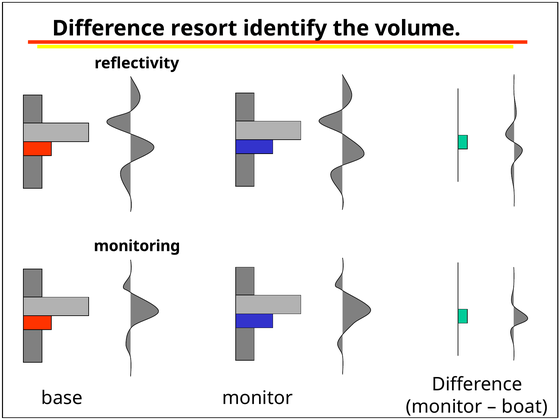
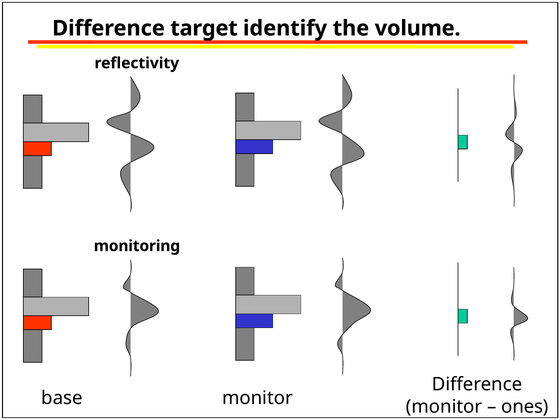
resort: resort -> target (204, 28)
boat: boat -> ones (525, 407)
